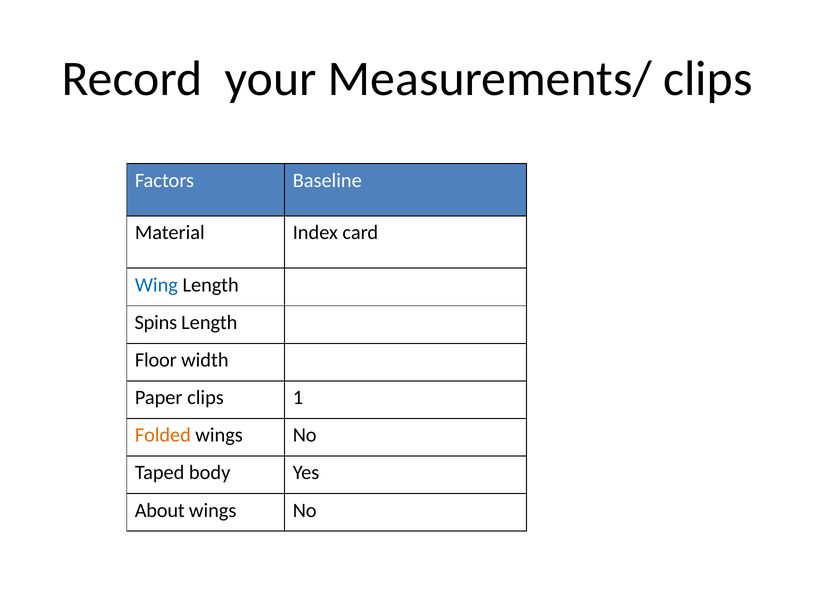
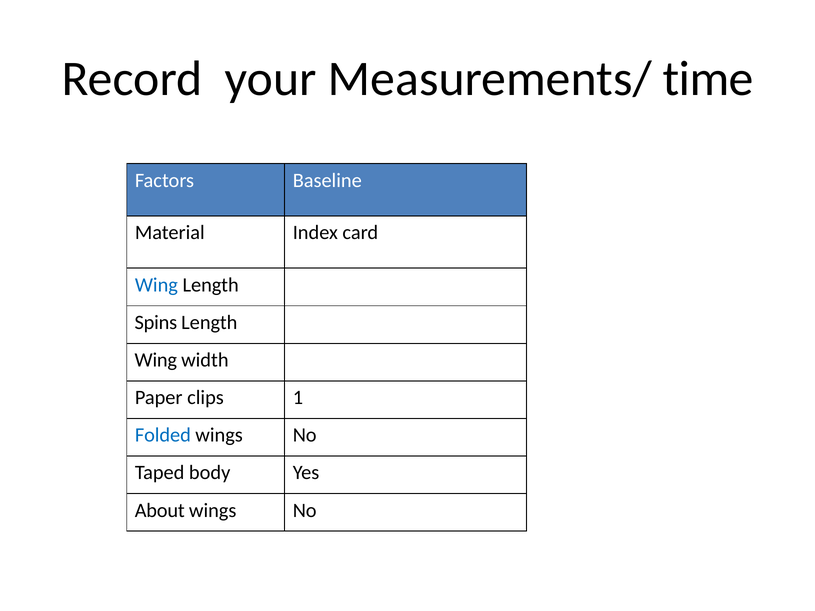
Measurements/ clips: clips -> time (708, 79)
Floor: Floor -> Wing (156, 360)
Folded colour: orange -> blue (163, 435)
